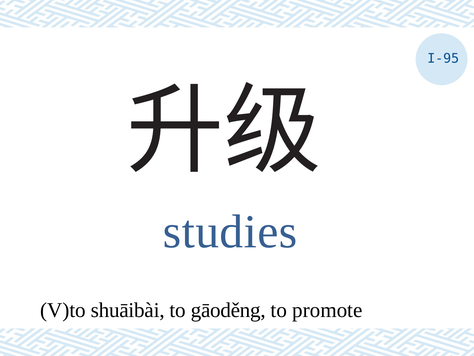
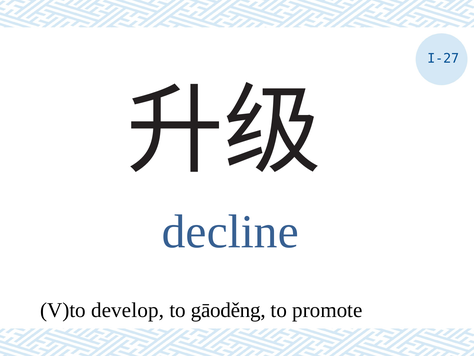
I-95: I-95 -> I-27 (443, 59)
studies: studies -> decline (230, 232)
shuāibài: shuāibài -> develop (128, 310)
